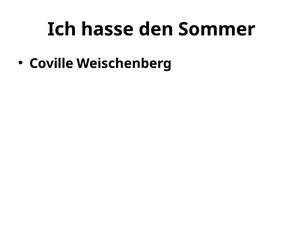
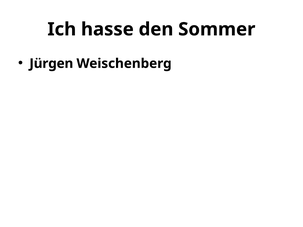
Coville: Coville -> Jürgen (51, 64)
